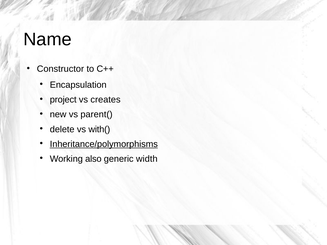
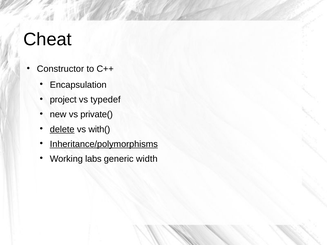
Name: Name -> Cheat (48, 39)
creates: creates -> typedef (106, 100)
parent(: parent( -> private( (97, 115)
delete underline: none -> present (62, 129)
also: also -> labs (93, 159)
